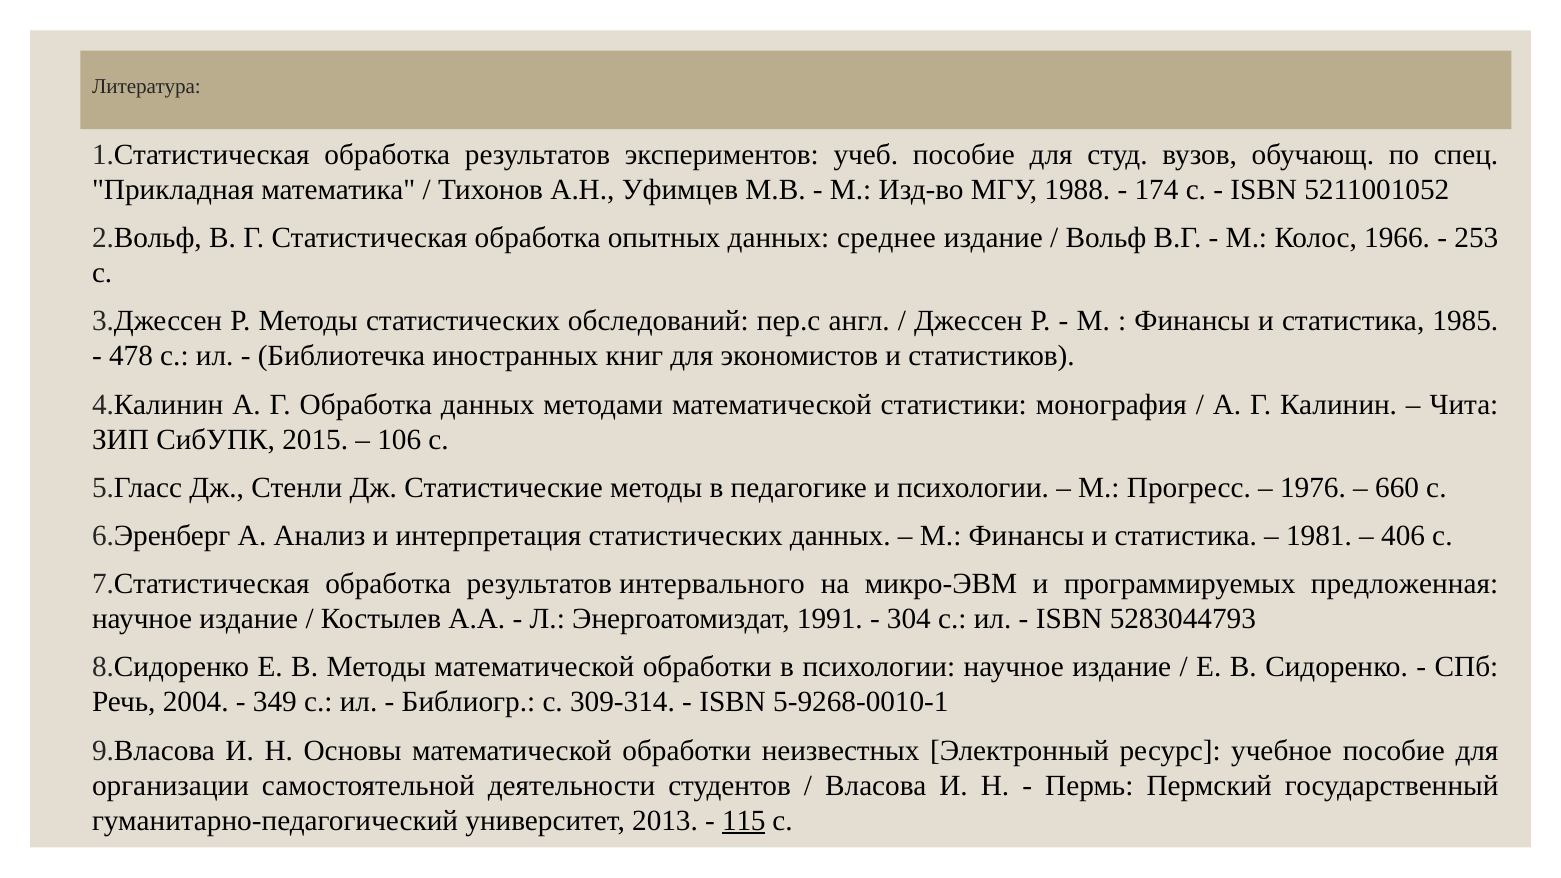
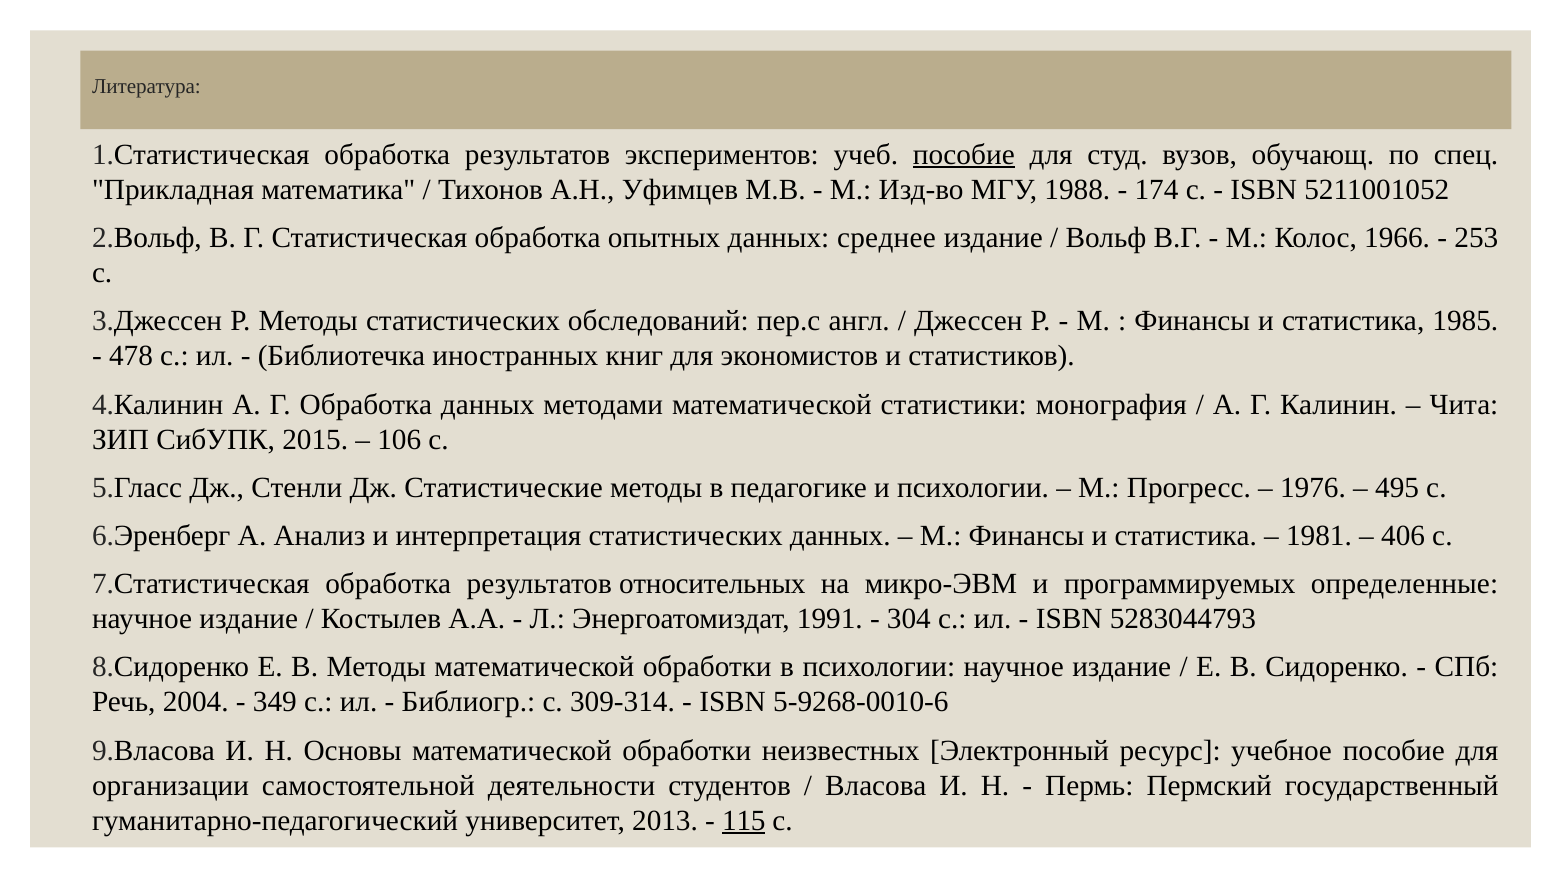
пособие underline: none -> present (964, 155)
660: 660 -> 495 (1397, 488)
интервального: интервального -> относительных (712, 584)
предложенная: предложенная -> определенные (1405, 584)
5-9268-0010-1: 5-9268-0010-1 -> 5-9268-0010-6 (861, 702)
